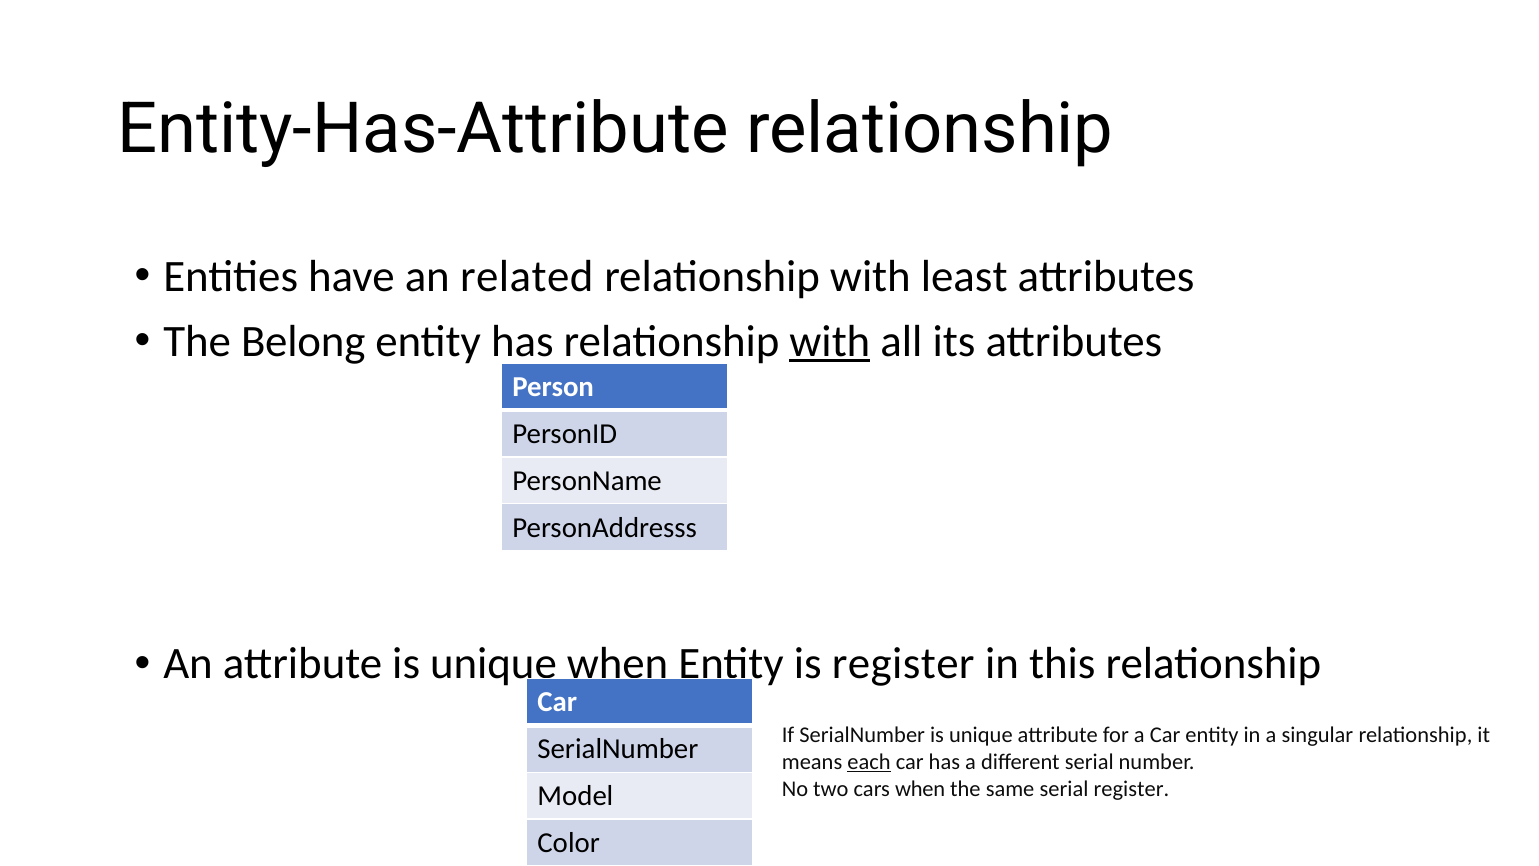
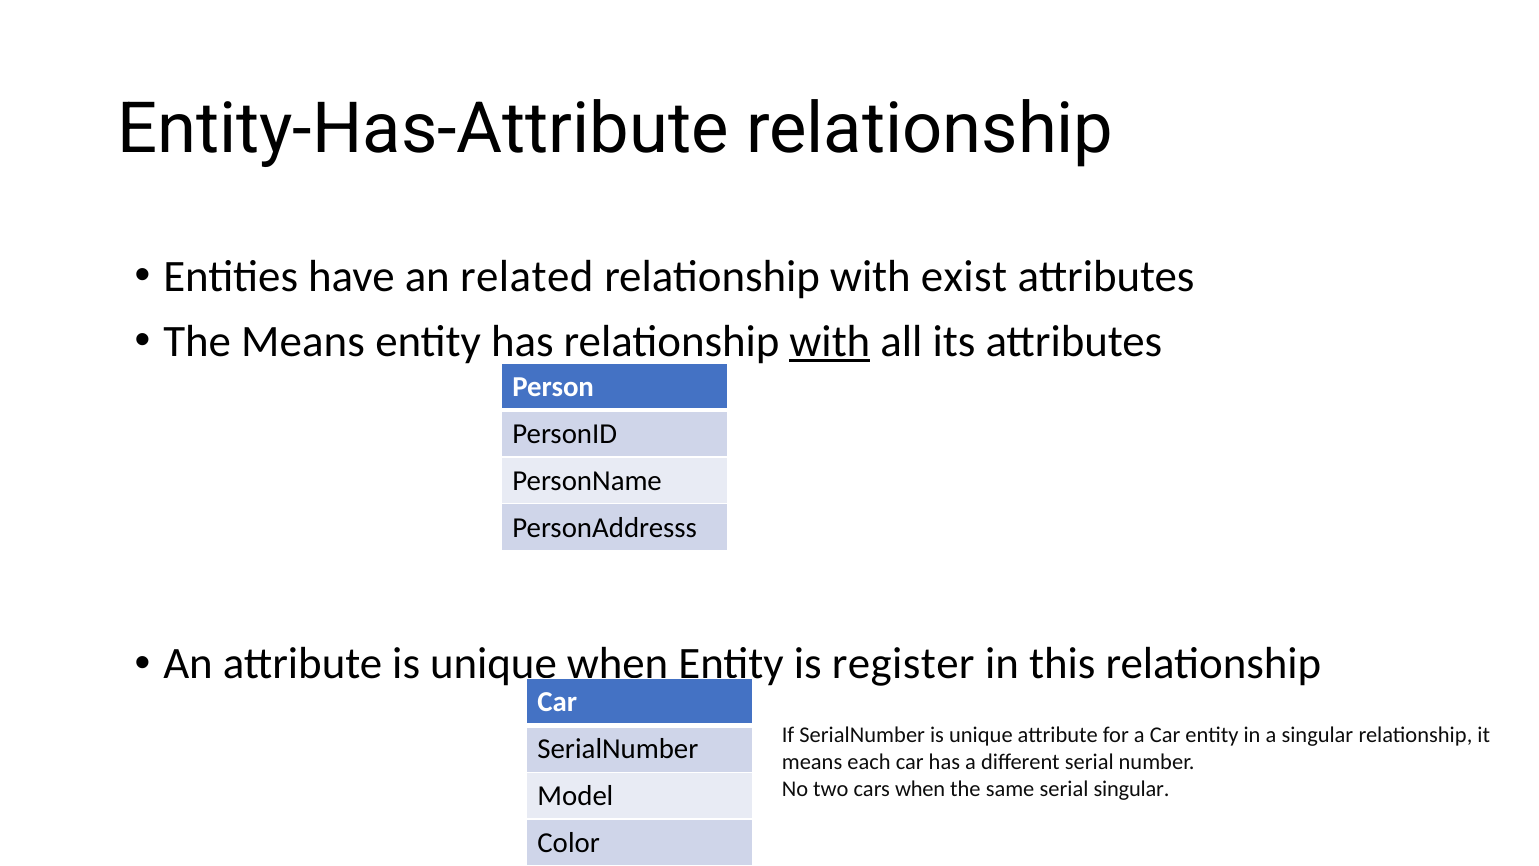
least: least -> exist (964, 277)
The Belong: Belong -> Means (303, 341)
each underline: present -> none (869, 761)
serial register: register -> singular (1132, 788)
